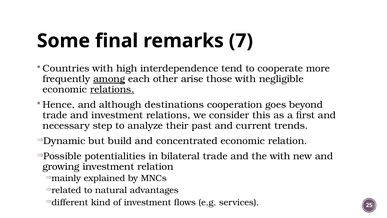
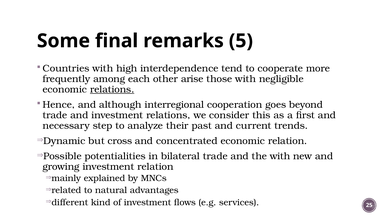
7: 7 -> 5 (241, 41)
among underline: present -> none (109, 79)
destinations: destinations -> interregional (174, 105)
build: build -> cross (120, 141)
